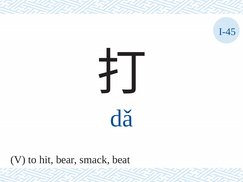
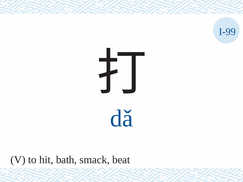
I-45: I-45 -> I-99 (227, 32)
bear: bear -> bath (66, 160)
